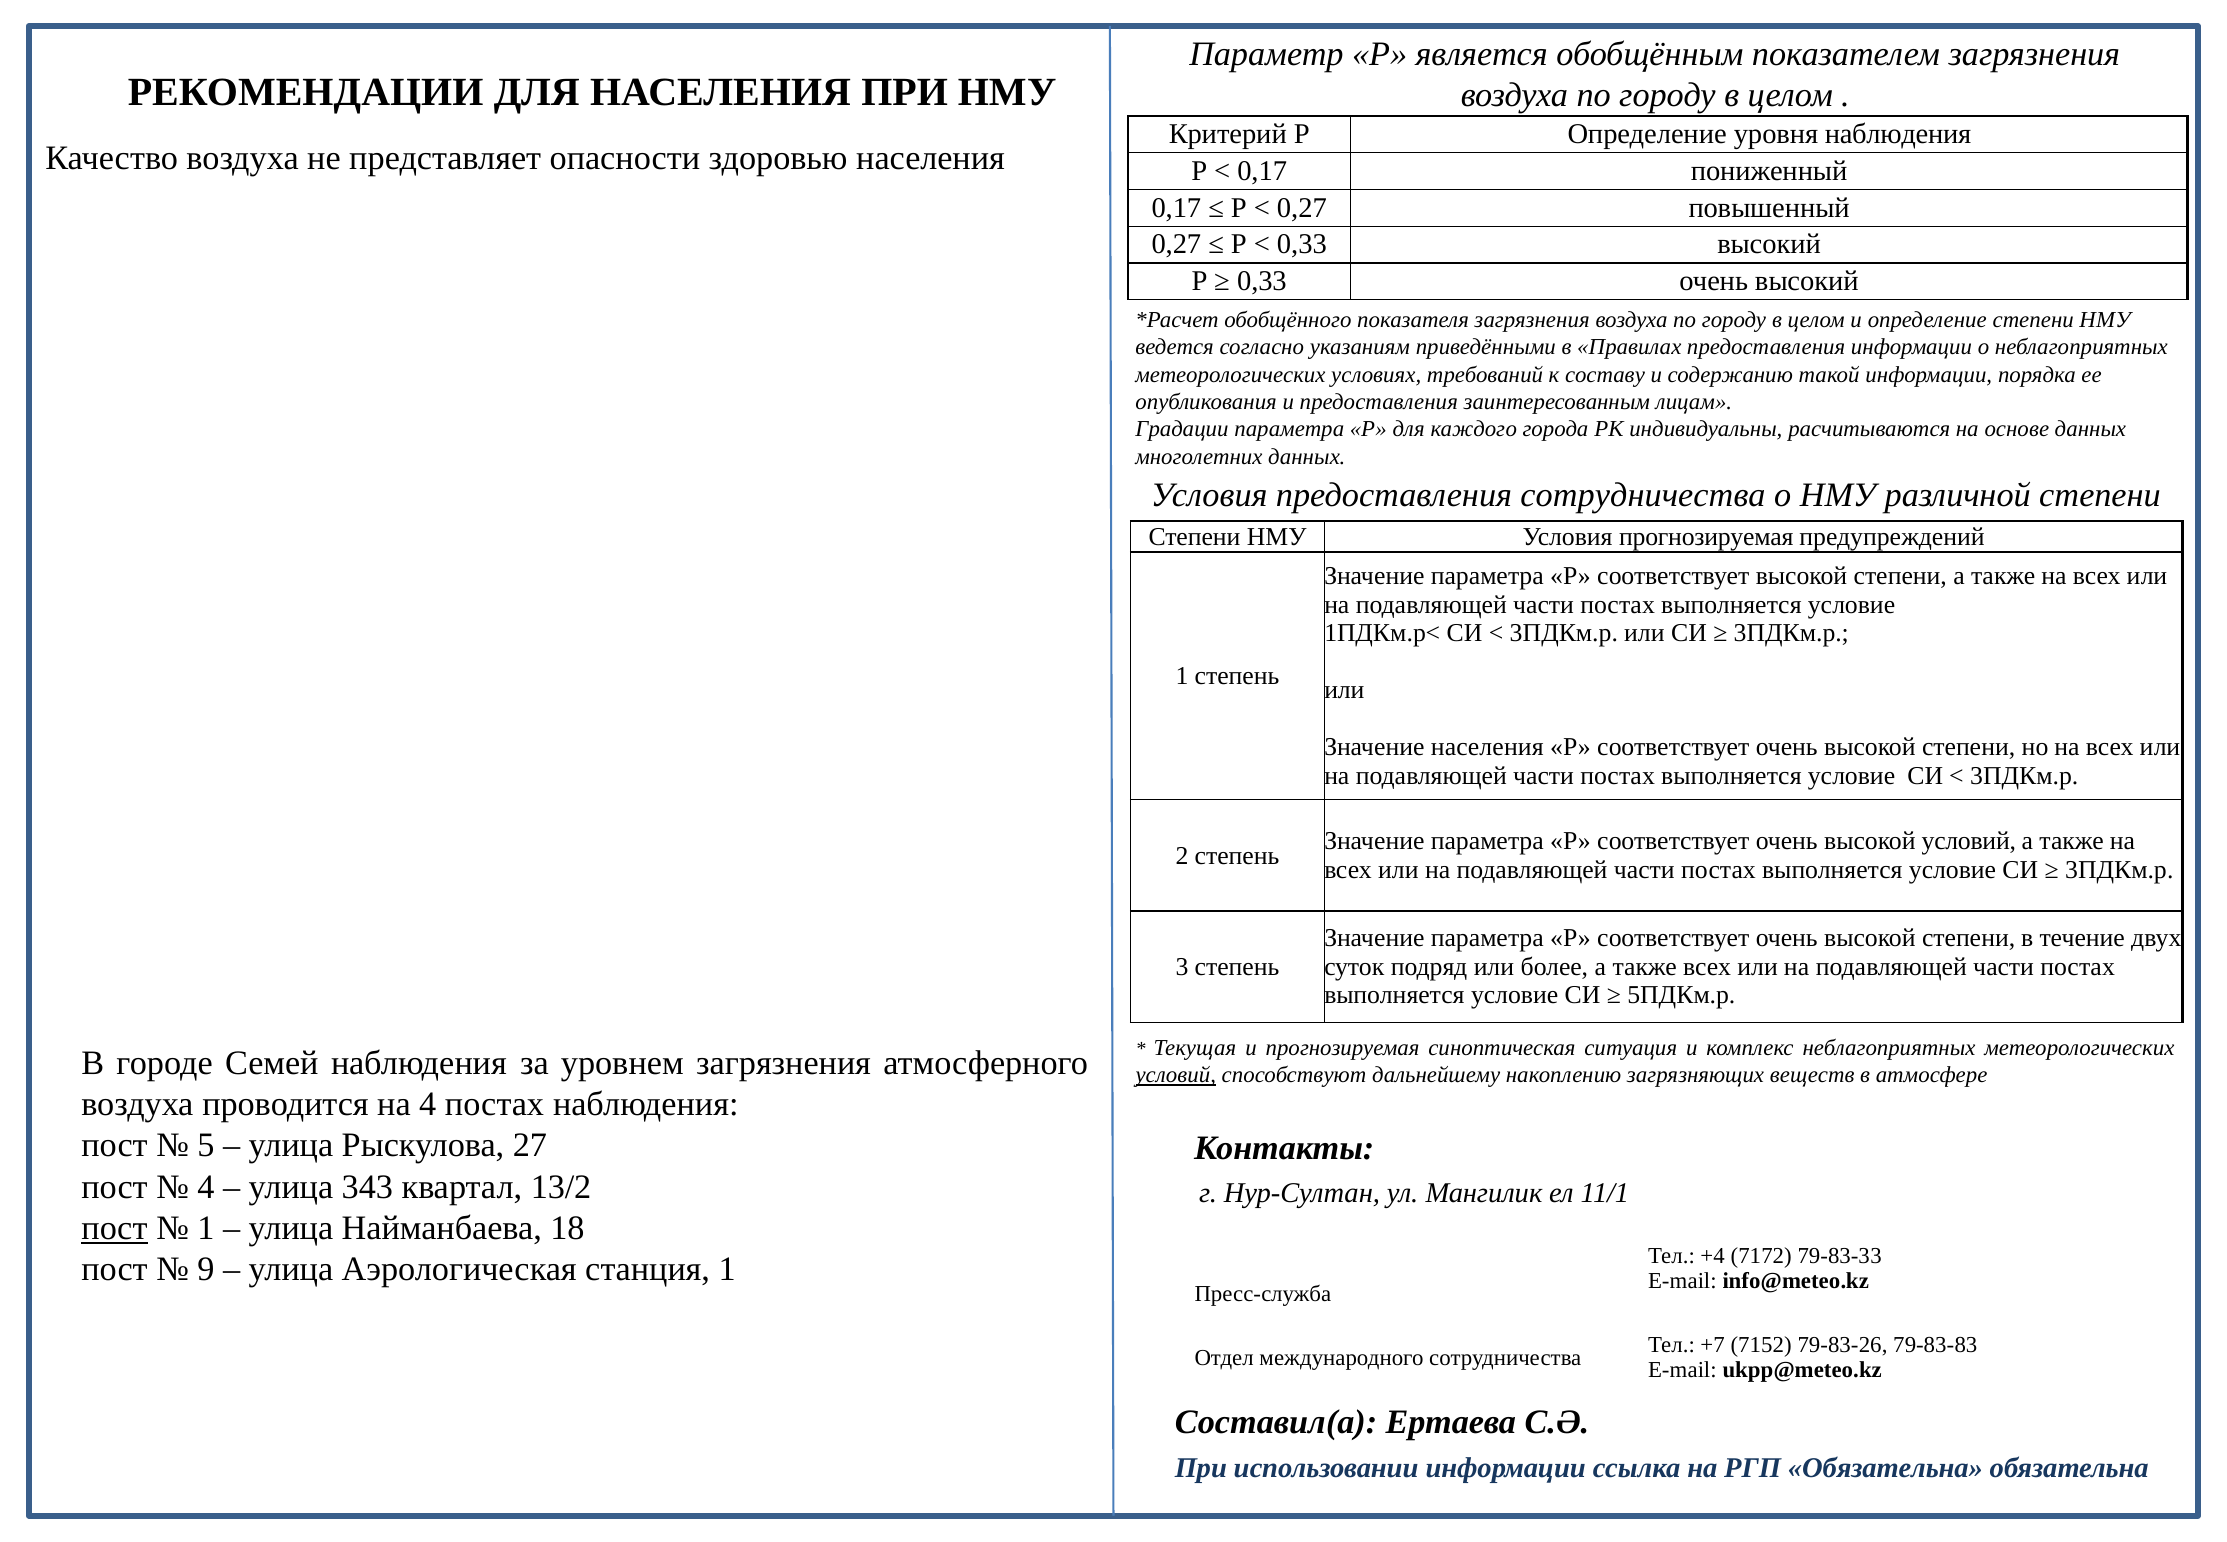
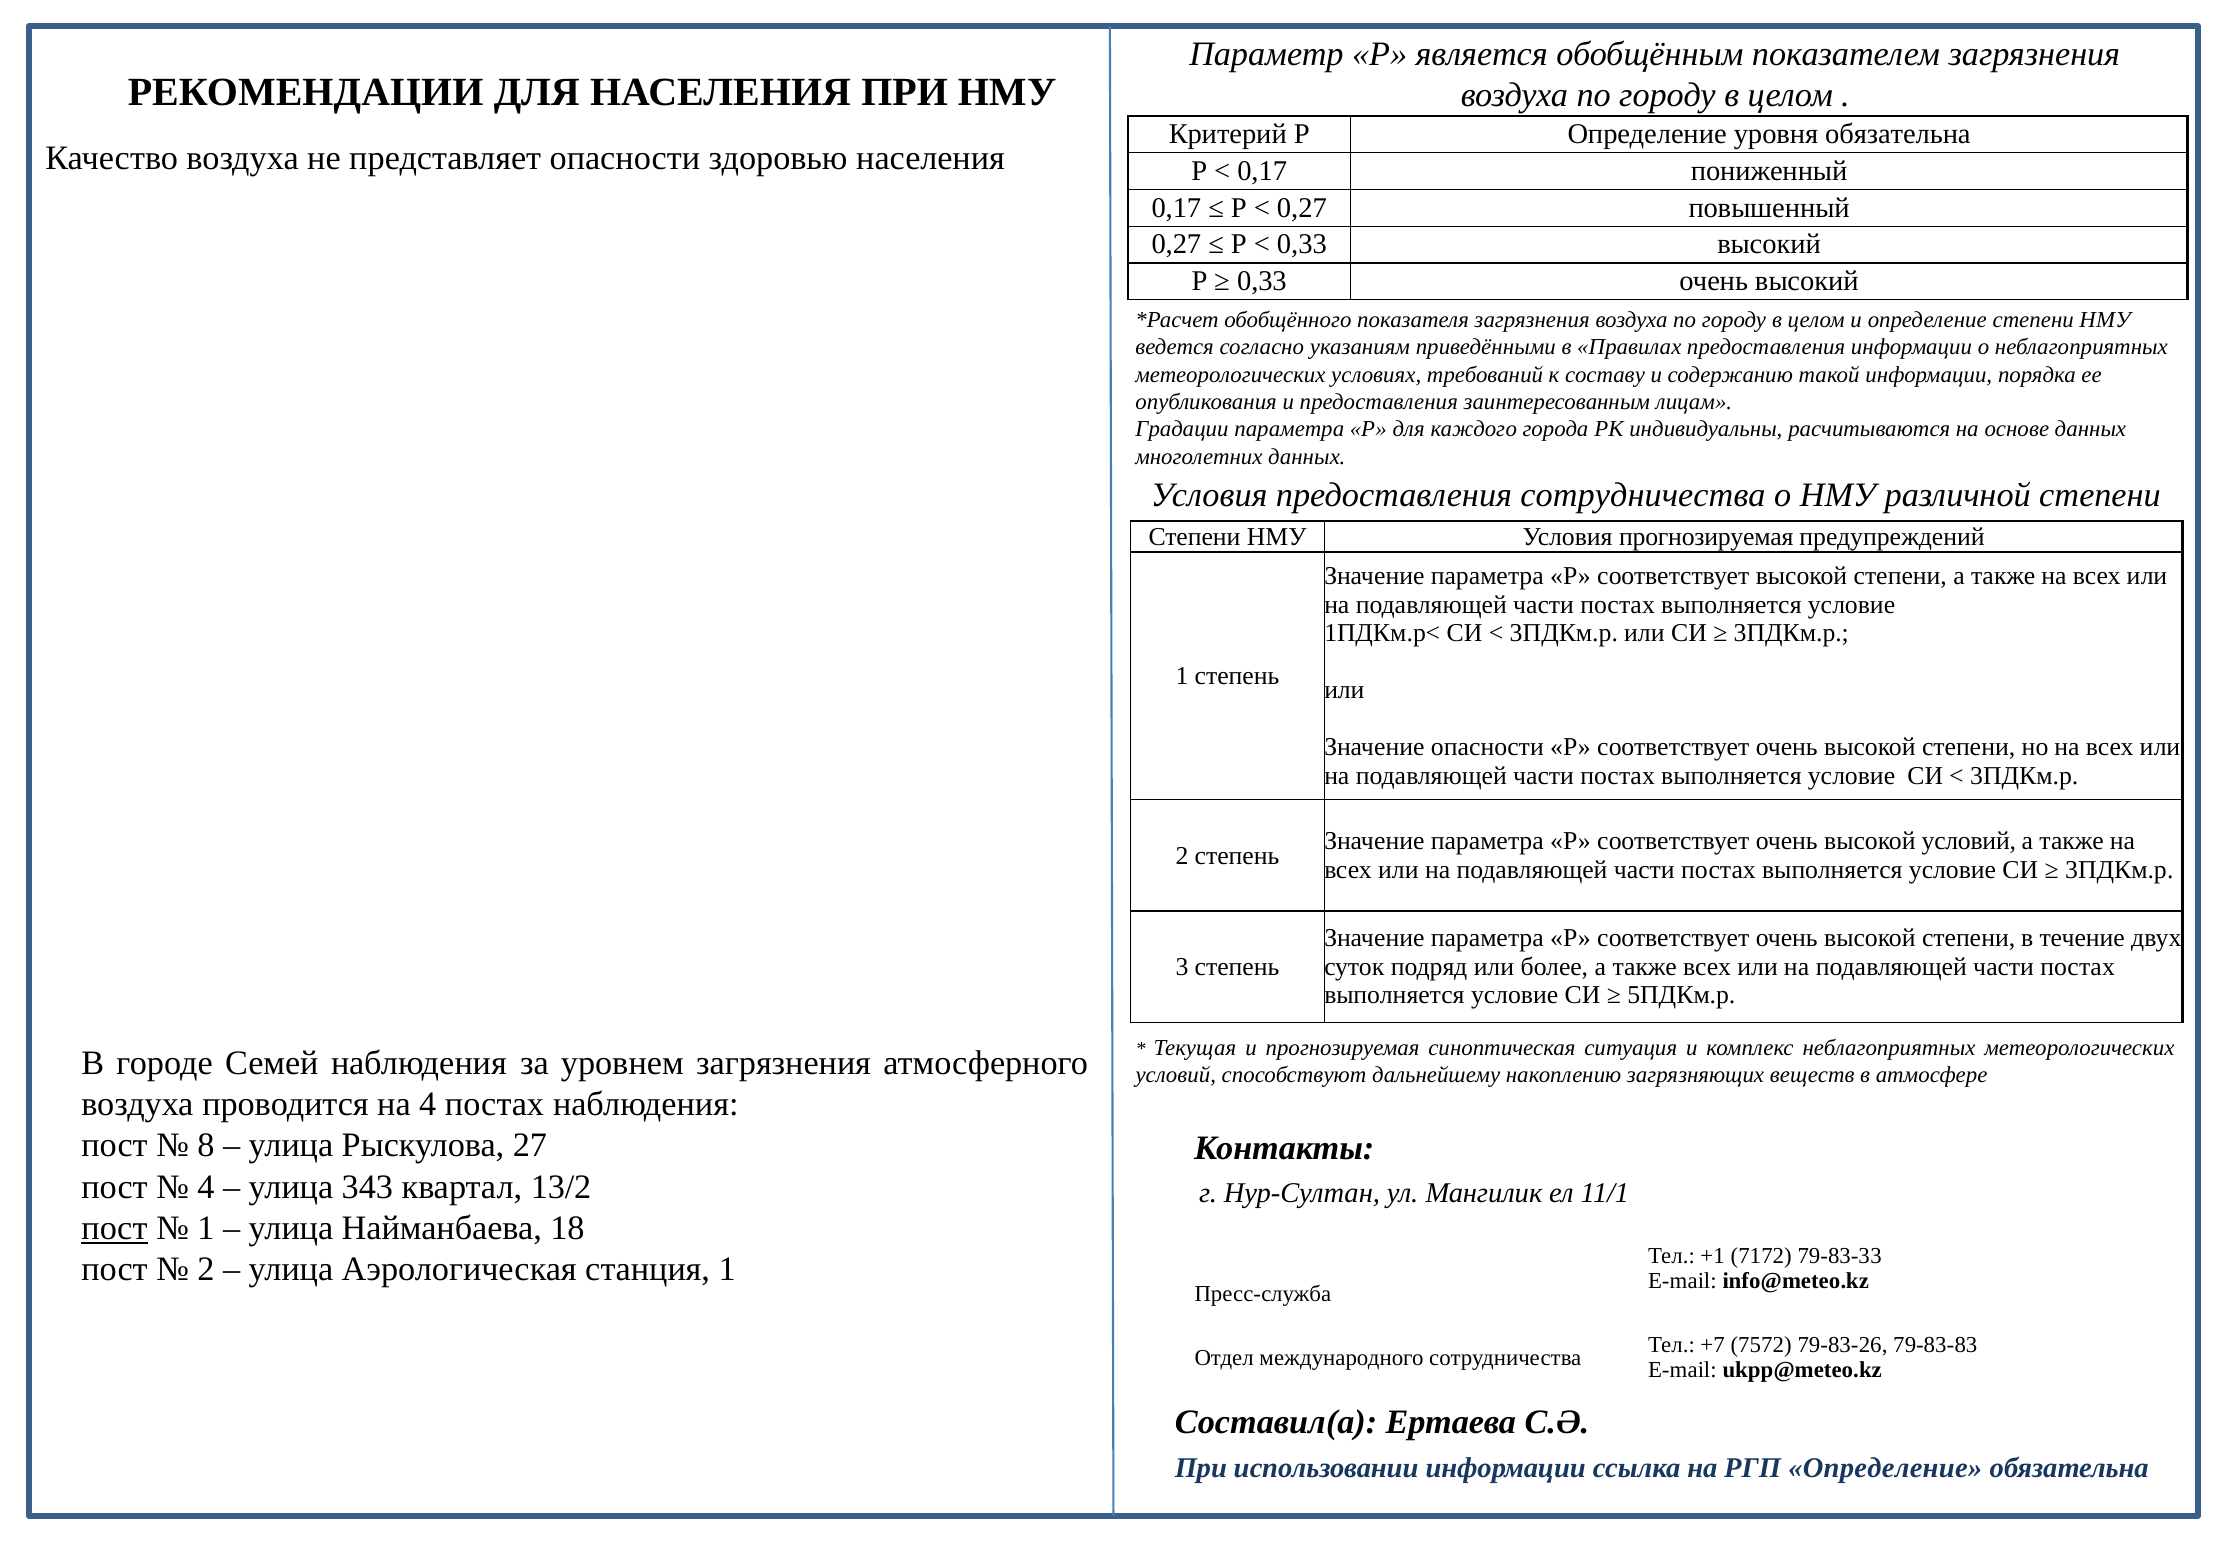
уровня наблюдения: наблюдения -> обязательна (1898, 134)
Значение населения: населения -> опасности (1487, 747)
условий underline: present -> none (1176, 1075)
5: 5 -> 8 (206, 1145)
+4: +4 -> +1 (1713, 1256)
9: 9 -> 2 (206, 1269)
7152: 7152 -> 7572 (1761, 1345)
РГП Обязательна: Обязательна -> Определение (1885, 1468)
